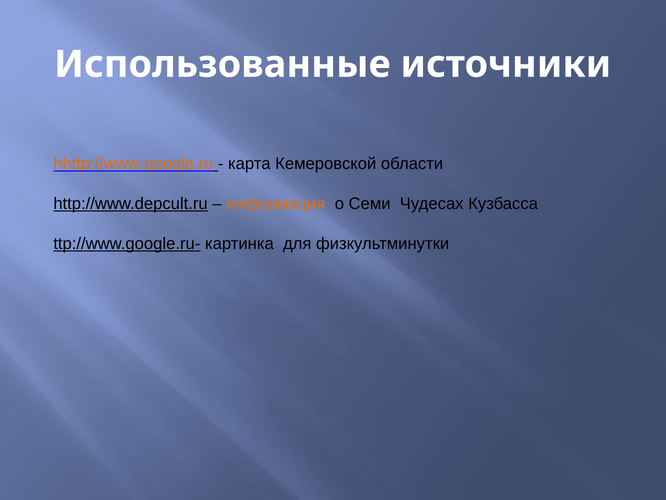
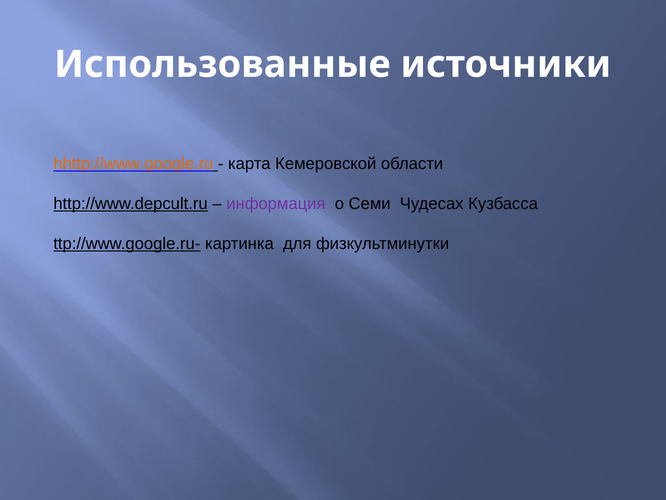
информация colour: orange -> purple (276, 204)
